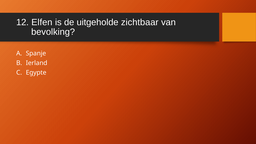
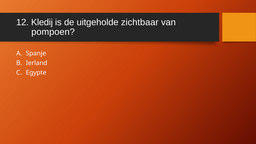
Elfen: Elfen -> Kledij (42, 22)
bevolking: bevolking -> pompoen (53, 32)
